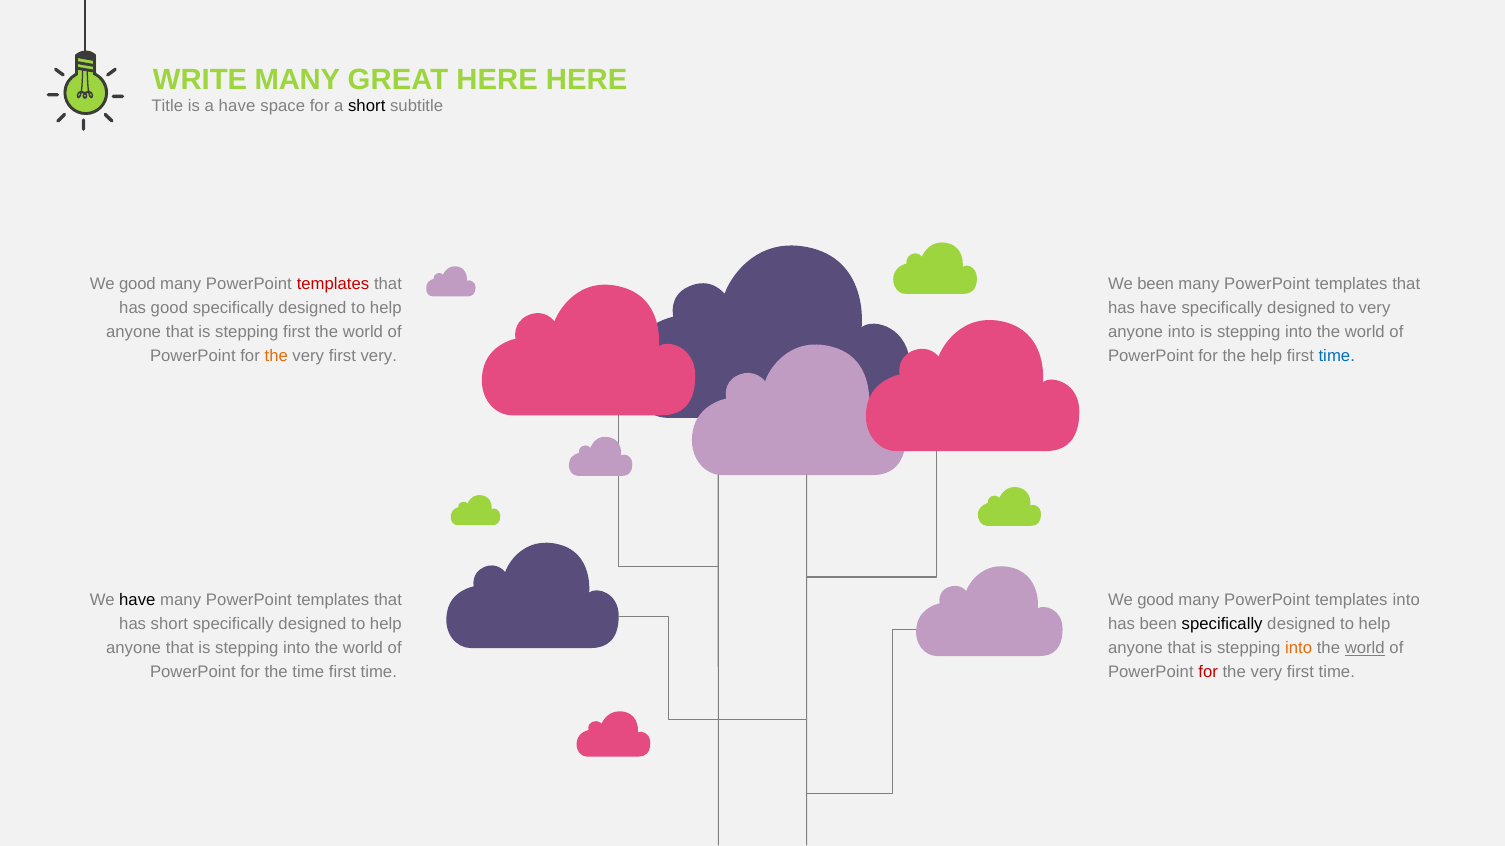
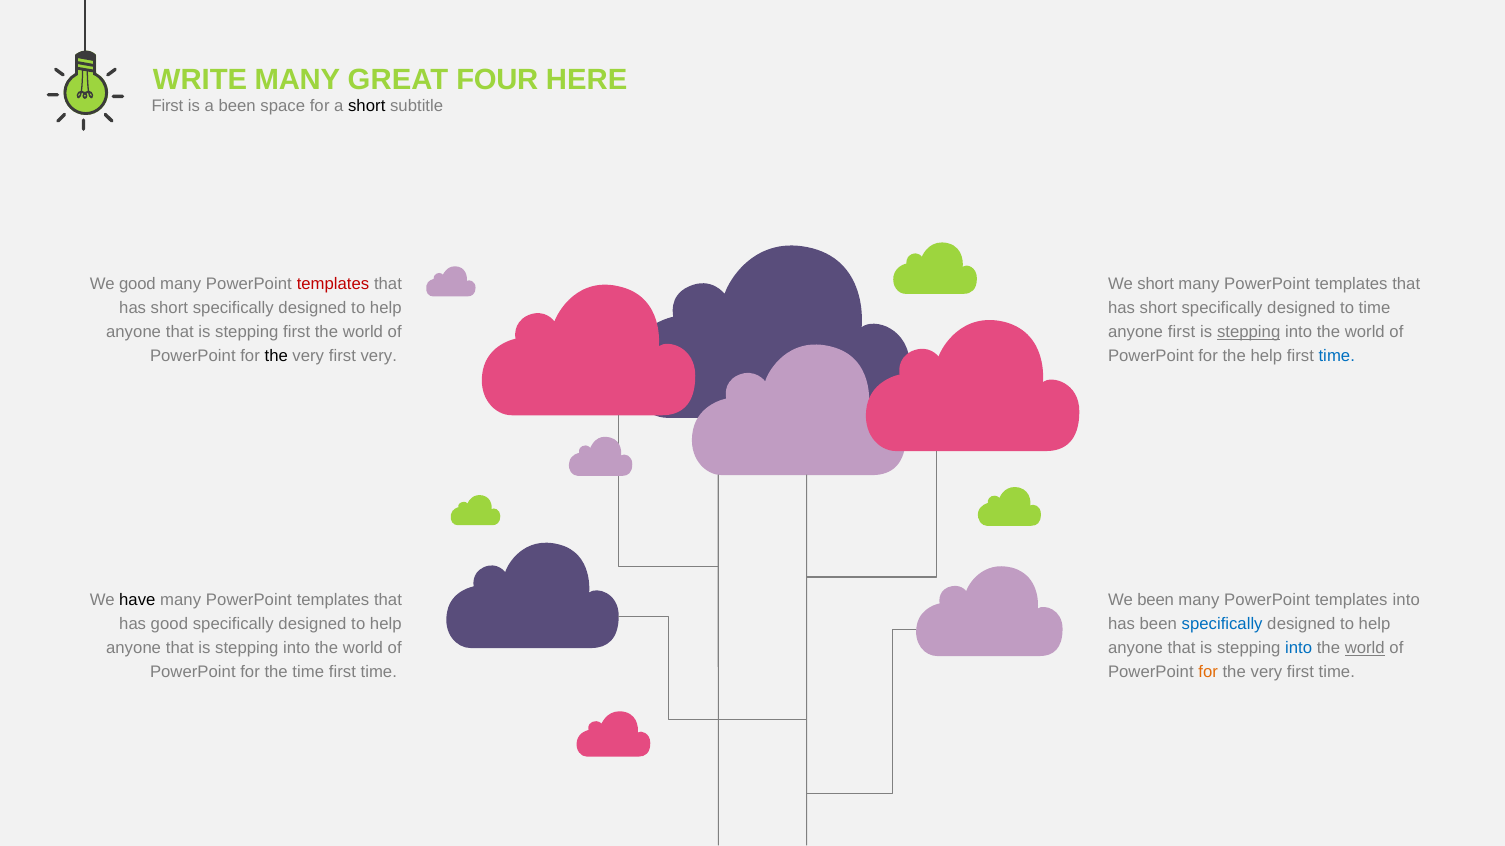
GREAT HERE: HERE -> FOUR (497, 80)
Title: Title -> First (167, 106)
a have: have -> been (237, 106)
We been: been -> short (1156, 284)
good: good -> short (169, 308)
have: have -> short (1158, 308)
to very: very -> time (1375, 308)
anyone into: into -> first (1182, 332)
stepping underline: none -> present (1249, 332)
the colour: orange -> black (276, 356)
good: good -> been (1156, 600)
has short: short -> good (169, 624)
specifically colour: black -> blue (1222, 624)
into colour: orange -> blue (1299, 648)
for colour: red -> orange (1208, 672)
